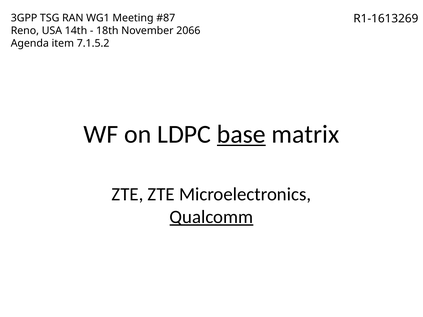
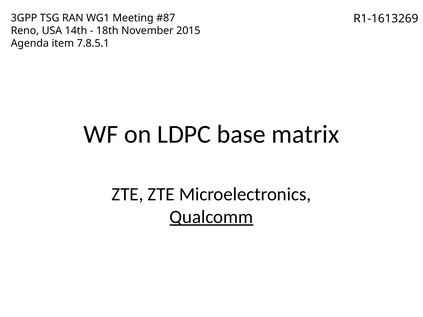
2066: 2066 -> 2015 (188, 31)
7.1.5.2: 7.1.5.2 -> 7.8.5.1 (93, 43)
base underline: present -> none (241, 134)
